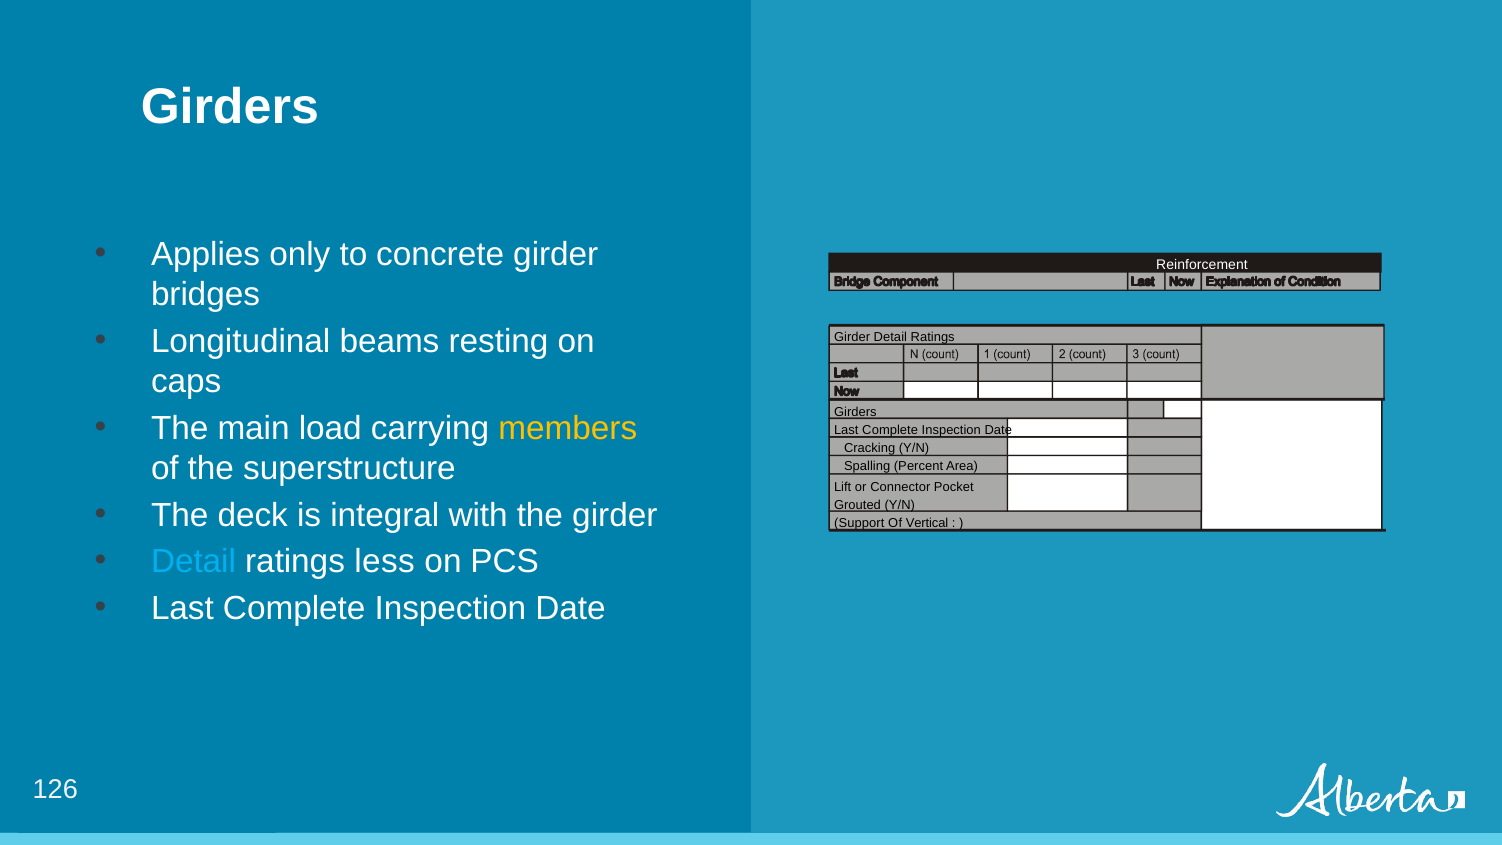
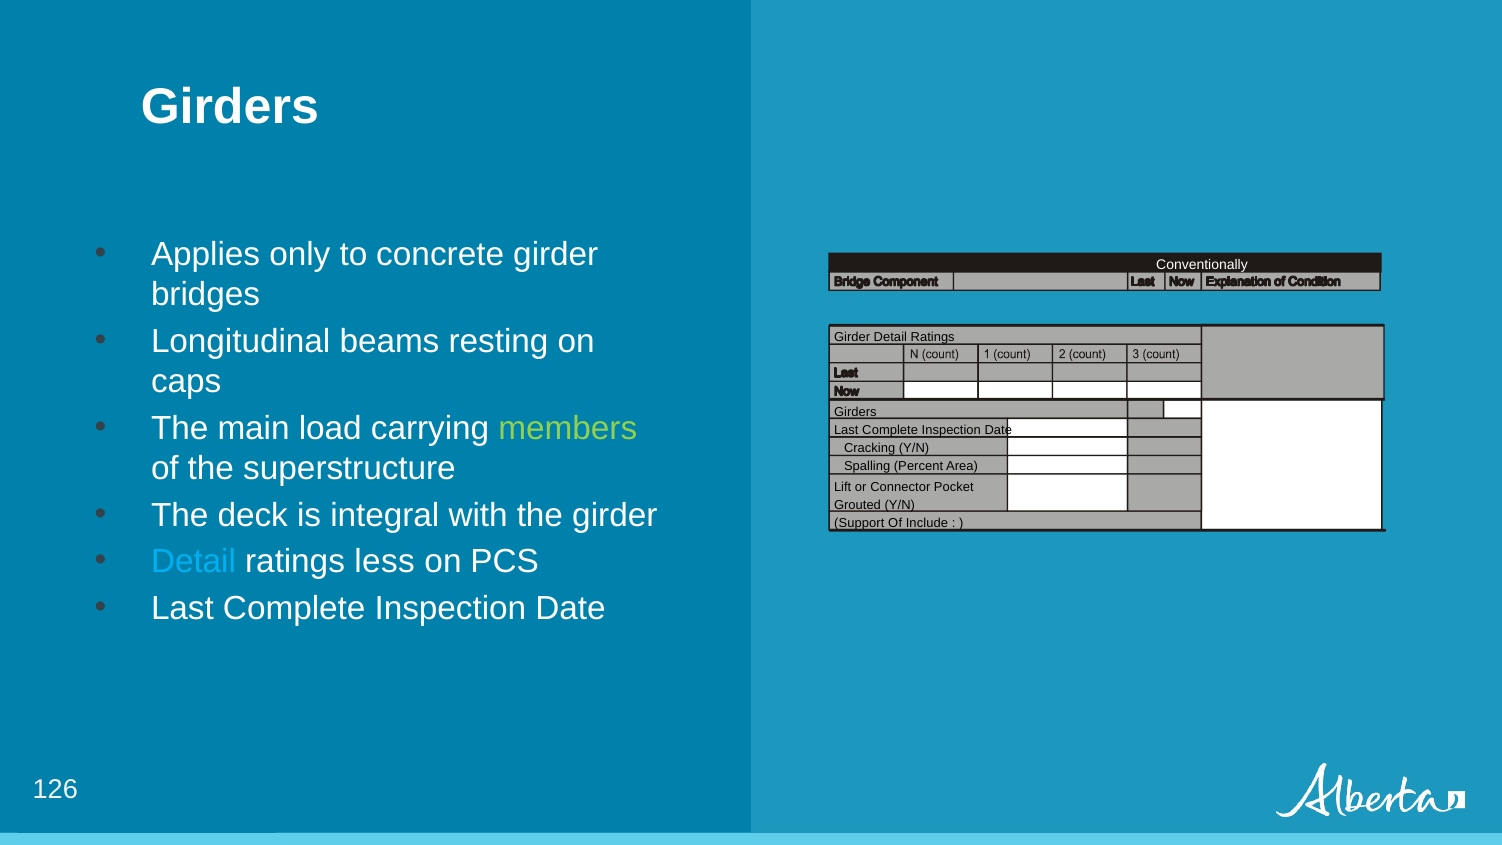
Reinforcement: Reinforcement -> Conventionally (1202, 265)
members colour: yellow -> light green (568, 428)
Vertical: Vertical -> Include (927, 523)
